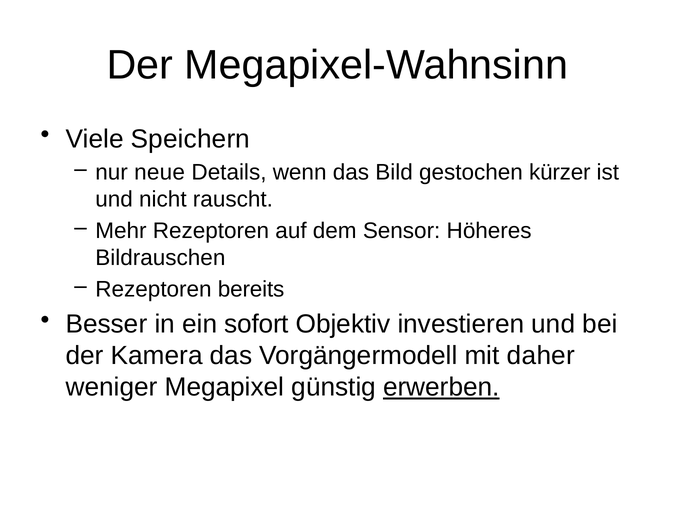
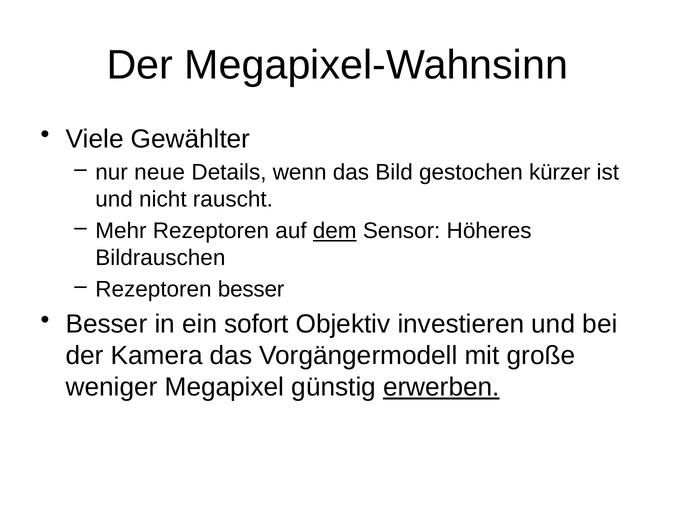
Speichern: Speichern -> Gewählter (191, 139)
dem underline: none -> present (335, 231)
Rezeptoren bereits: bereits -> besser (251, 290)
daher: daher -> große (541, 356)
